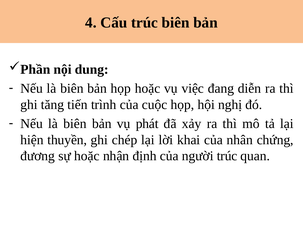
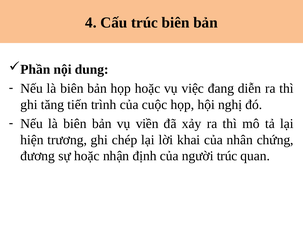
phát: phát -> viền (147, 123)
thuyền: thuyền -> trương (67, 139)
